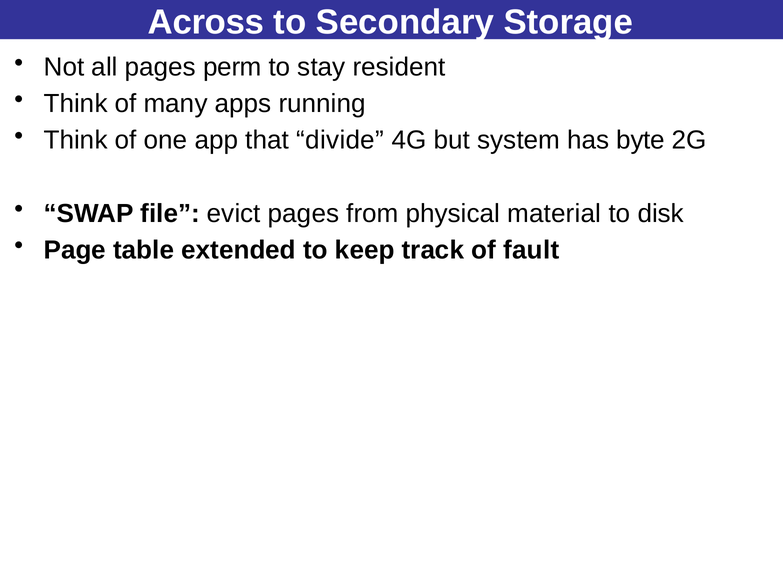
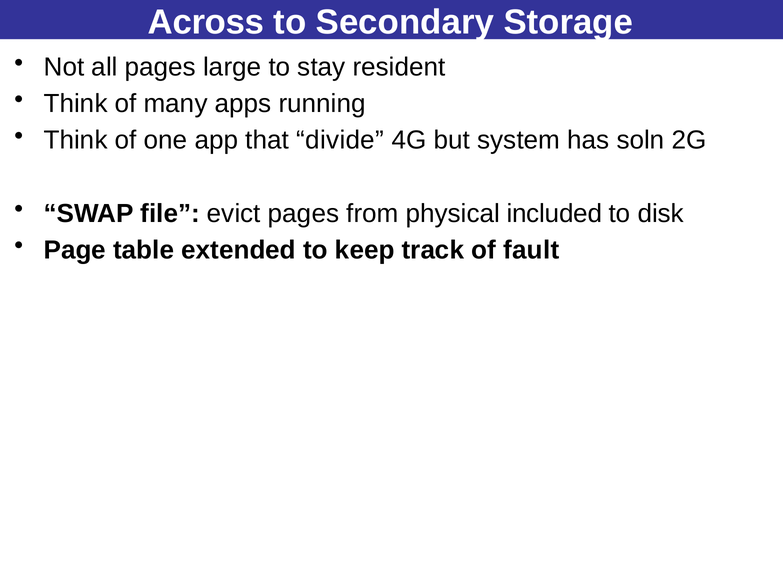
perm: perm -> large (232, 67)
byte: byte -> soln (640, 140)
material: material -> included (554, 213)
